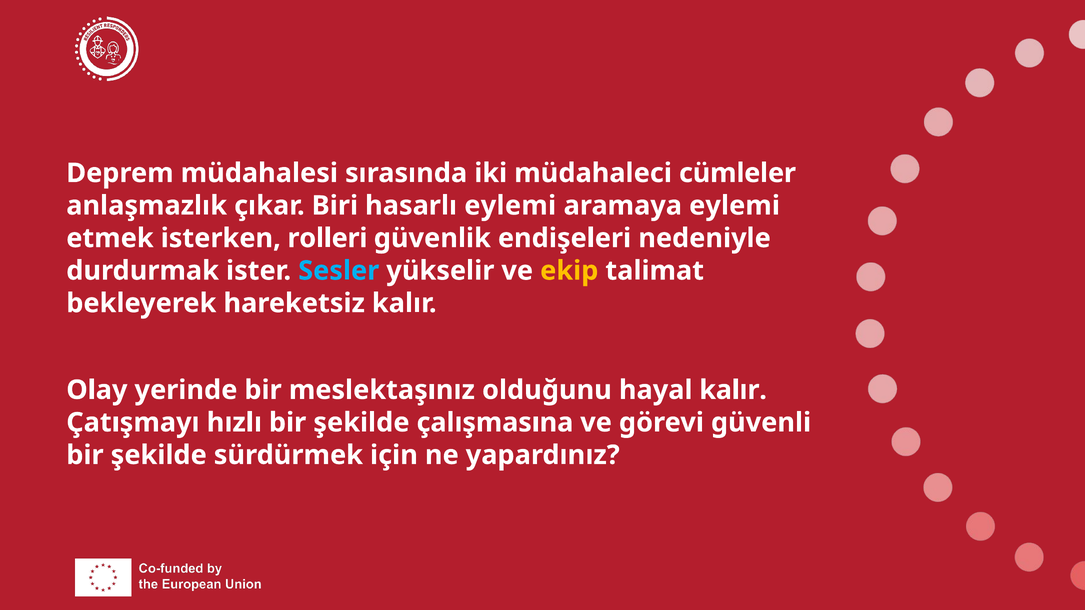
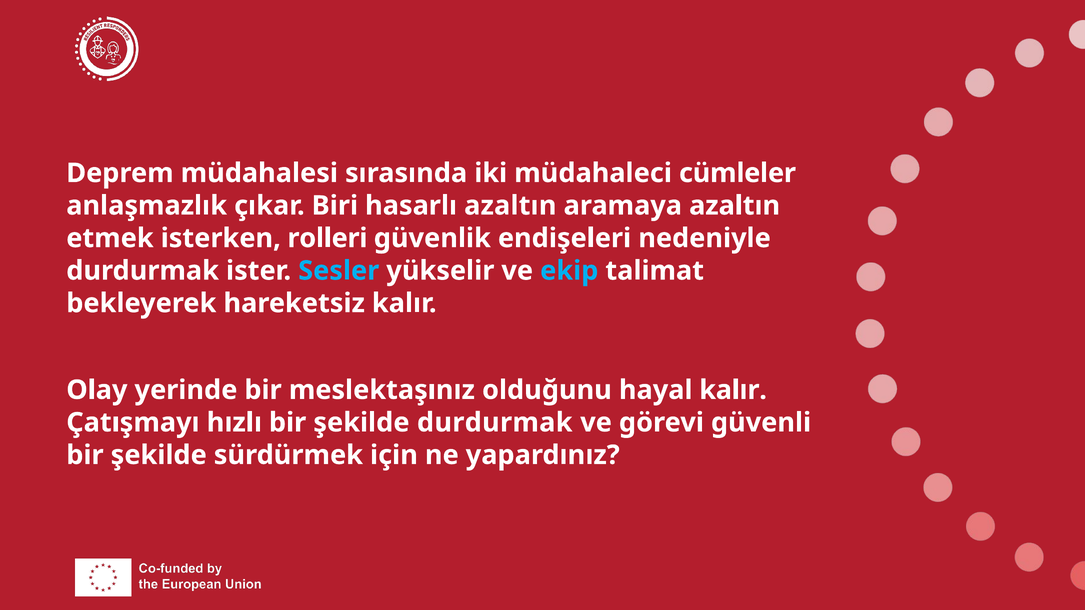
hasarlı eylemi: eylemi -> azaltın (510, 206)
aramaya eylemi: eylemi -> azaltın (735, 206)
ekip colour: yellow -> light blue (569, 271)
şekilde çalışmasına: çalışmasına -> durdurmak (495, 423)
